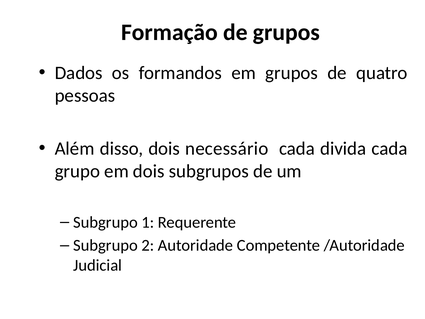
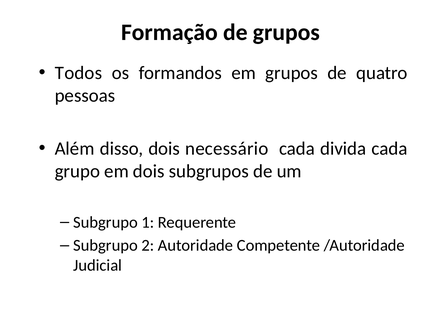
Dados: Dados -> Todos (79, 73)
